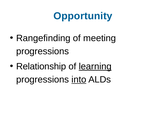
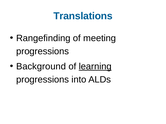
Opportunity: Opportunity -> Translations (83, 16)
Relationship: Relationship -> Background (41, 67)
into underline: present -> none (79, 80)
